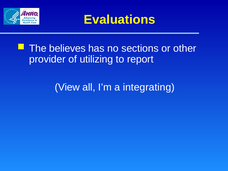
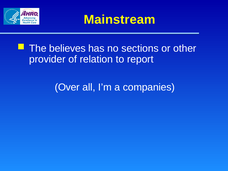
Evaluations: Evaluations -> Mainstream (120, 20)
utilizing: utilizing -> relation (96, 59)
View: View -> Over (67, 87)
integrating: integrating -> companies (149, 87)
